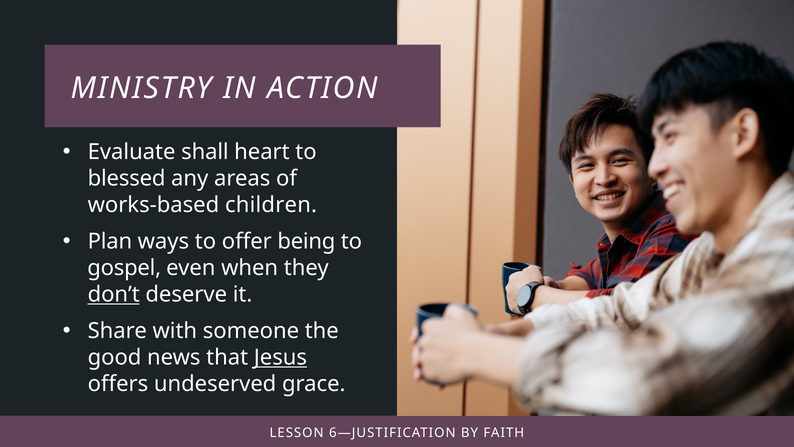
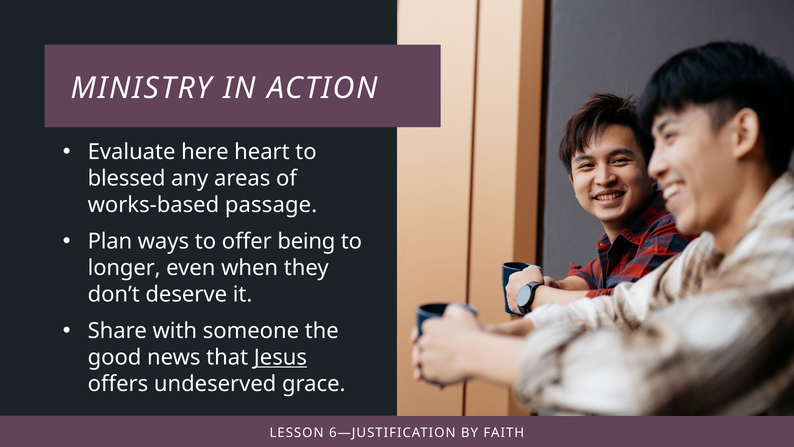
shall: shall -> here (205, 152)
children: children -> passage (271, 205)
gospel: gospel -> longer (124, 268)
don’t underline: present -> none (114, 294)
